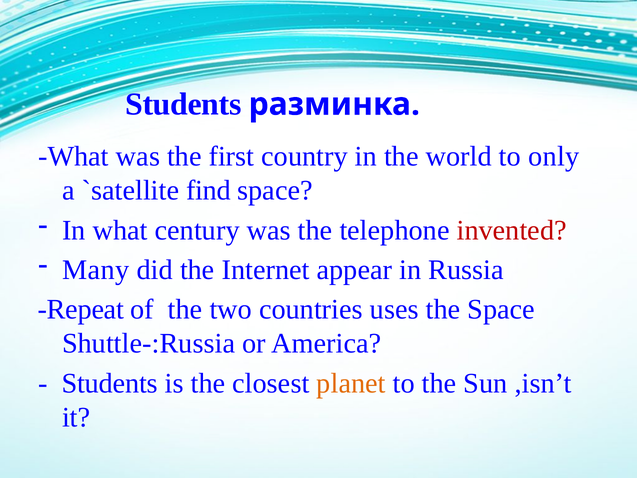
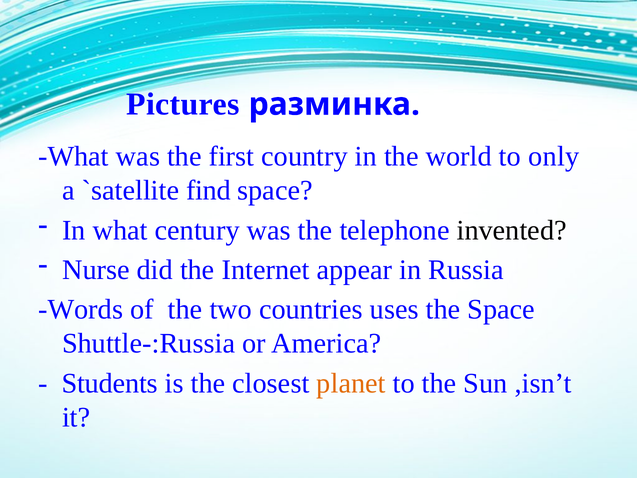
Students: Students -> Pictures (183, 104)
invented colour: red -> black (512, 230)
Many: Many -> Nurse (96, 270)
Repeat: Repeat -> Words (81, 309)
